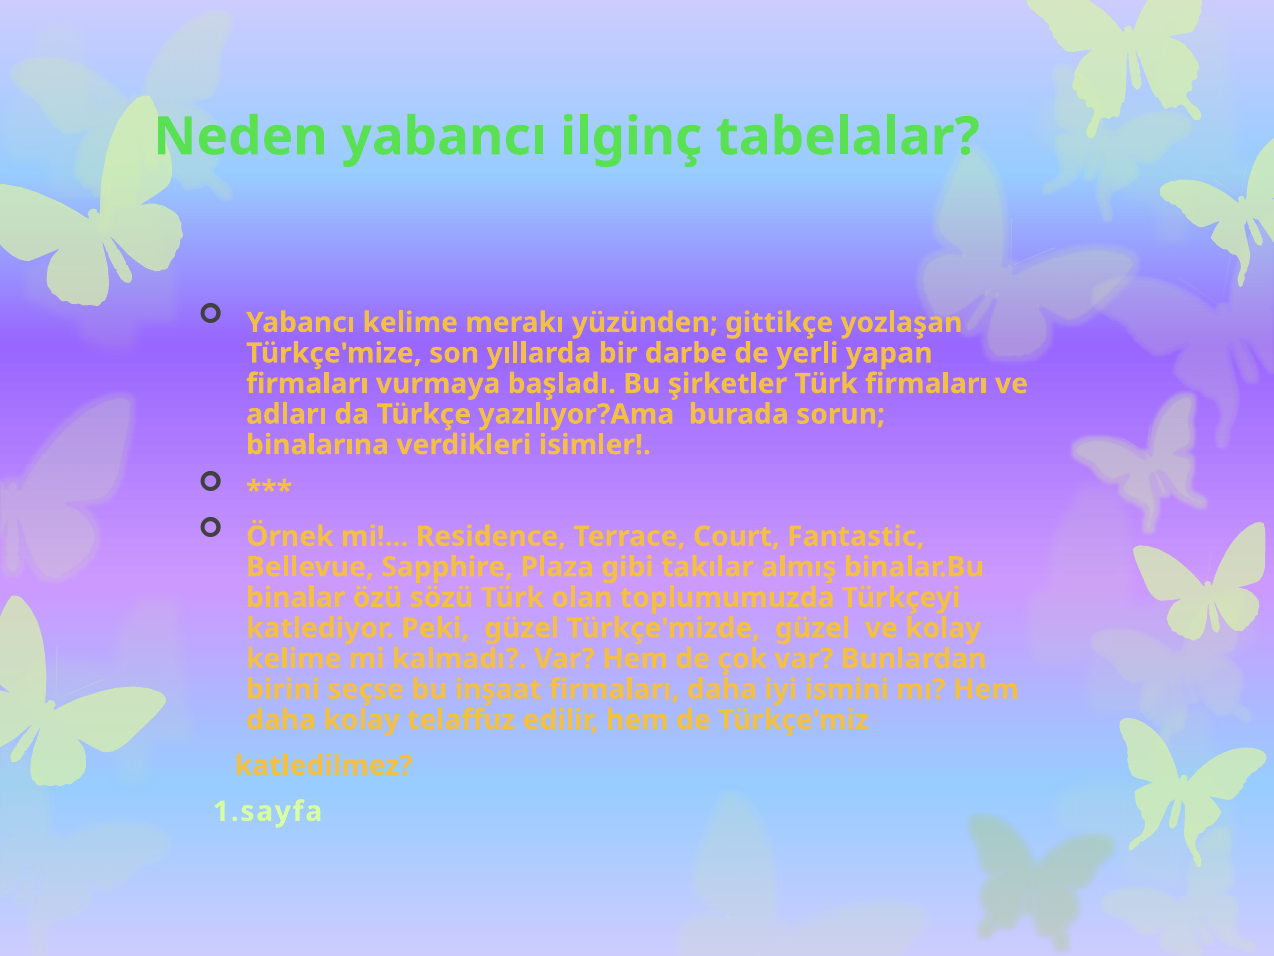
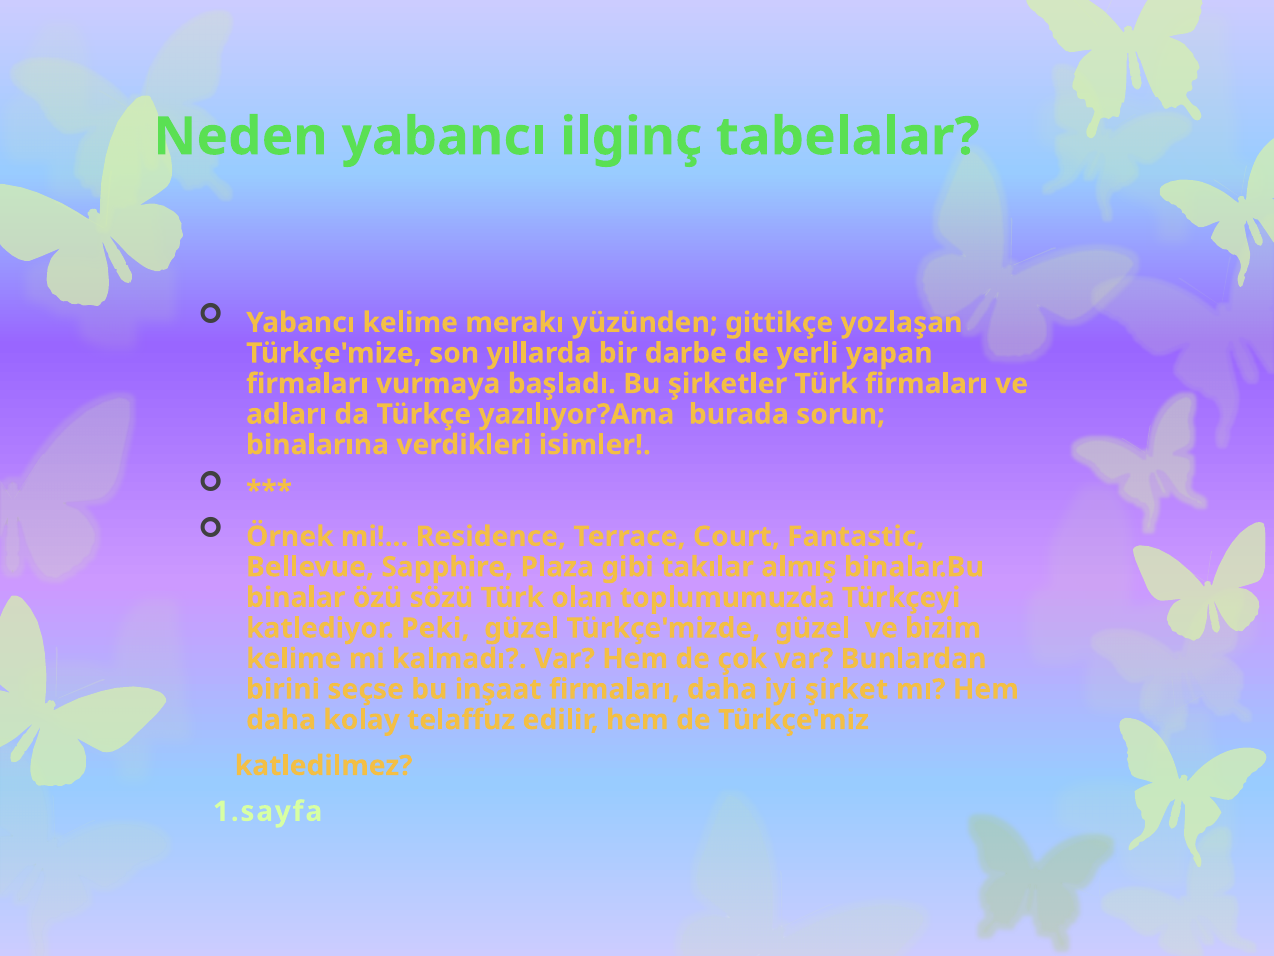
ve kolay: kolay -> bizim (943, 628)
ismini: ismini -> şirket (847, 689)
